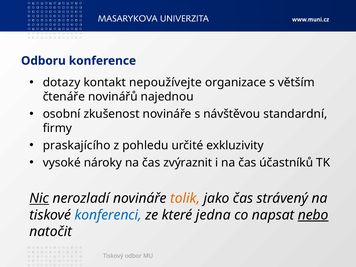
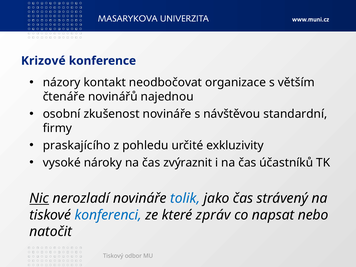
Odboru: Odboru -> Krizové (43, 61)
dotazy: dotazy -> názory (62, 83)
nepoužívejte: nepoužívejte -> neodbočovat (166, 83)
tolik colour: orange -> blue (185, 198)
jedna: jedna -> zpráv (213, 215)
nebo underline: present -> none (313, 215)
